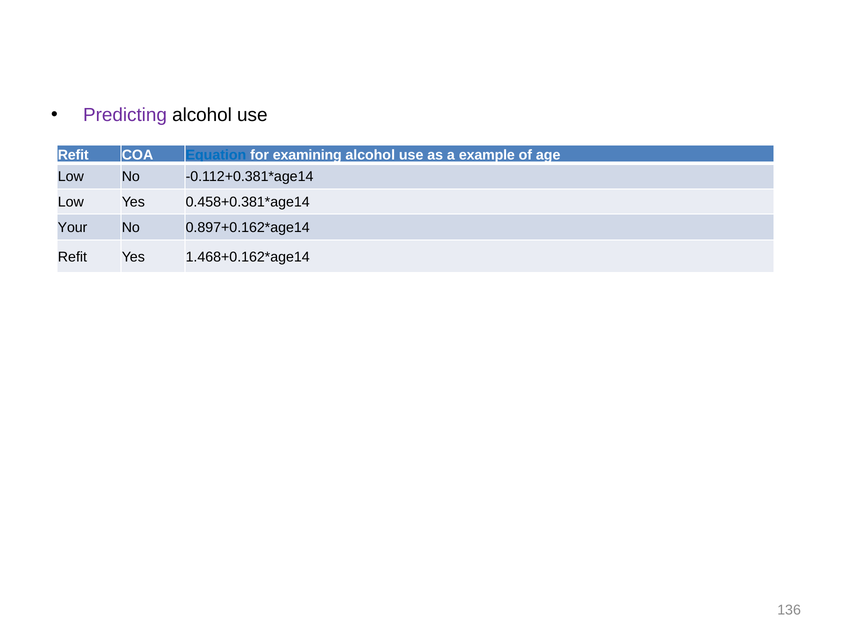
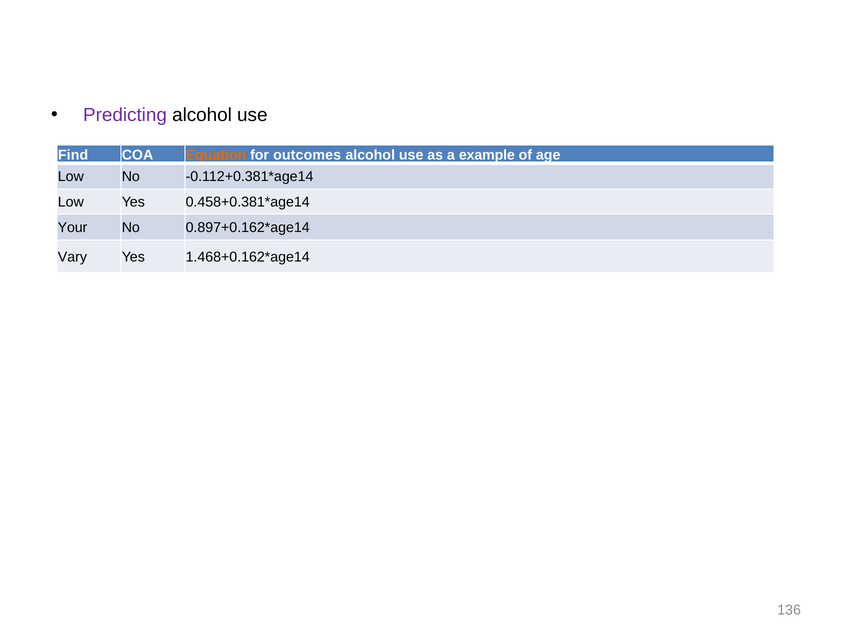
Refit: Refit -> Find (73, 155)
Equation colour: blue -> orange (216, 155)
examining: examining -> outcomes (307, 155)
Refit: Refit -> Vary (72, 257)
